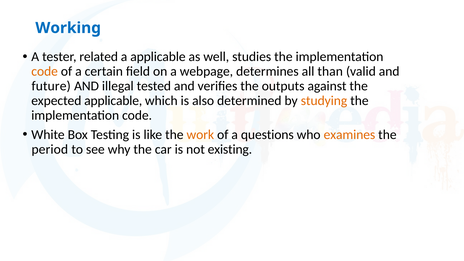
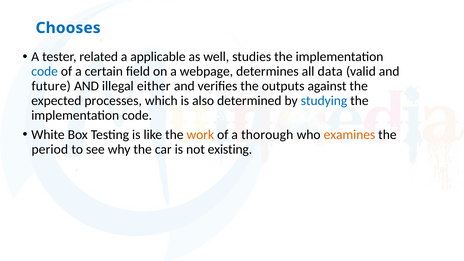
Working: Working -> Chooses (68, 28)
code colour: orange -> blue (45, 71)
than: than -> data (330, 71)
tested: tested -> either (154, 86)
expected applicable: applicable -> processes (113, 101)
studying colour: orange -> blue (324, 101)
questions: questions -> thorough (267, 135)
